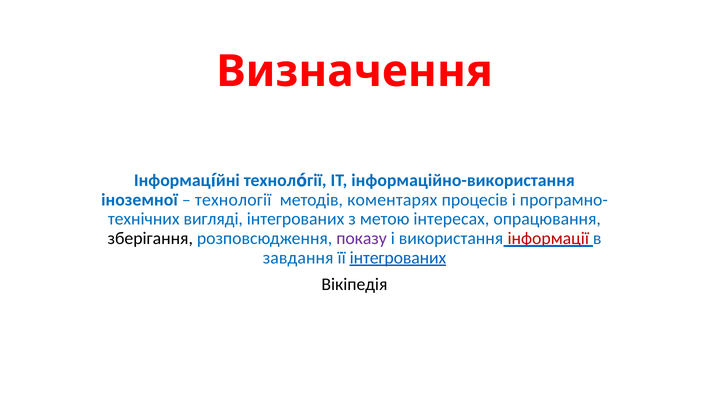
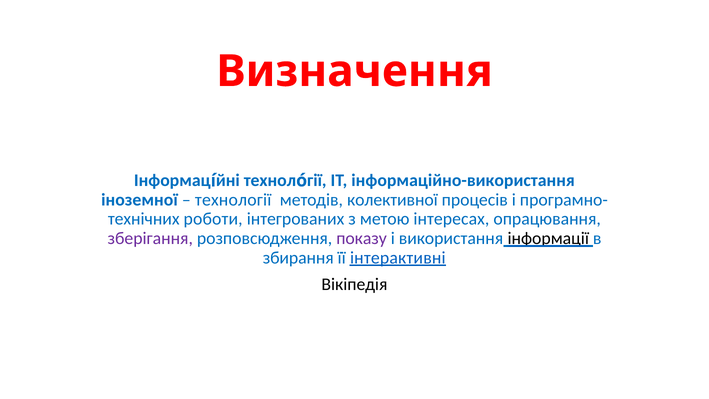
коментарях: коментарях -> колективної (392, 200)
вигляді: вигляді -> роботи (213, 219)
зберігання colour: black -> purple (150, 238)
інформації colour: red -> black (548, 238)
завдання: завдання -> збирання (298, 258)
її інтегрованих: інтегрованих -> інтерактивні (398, 258)
